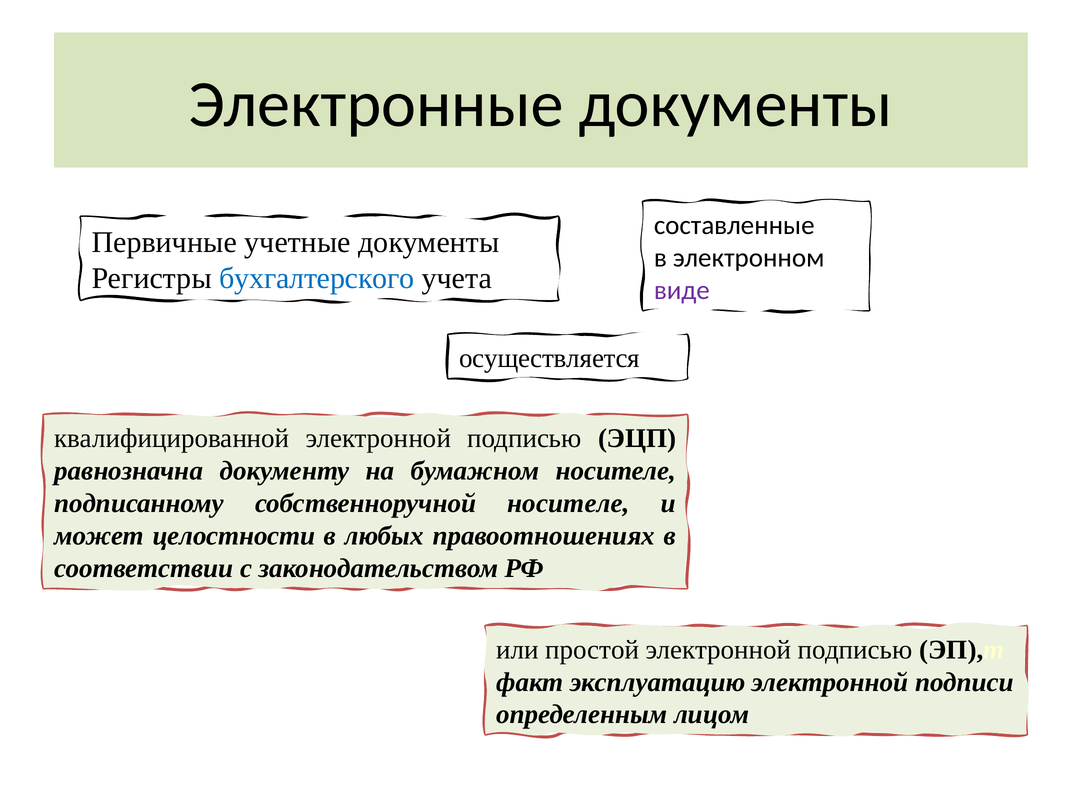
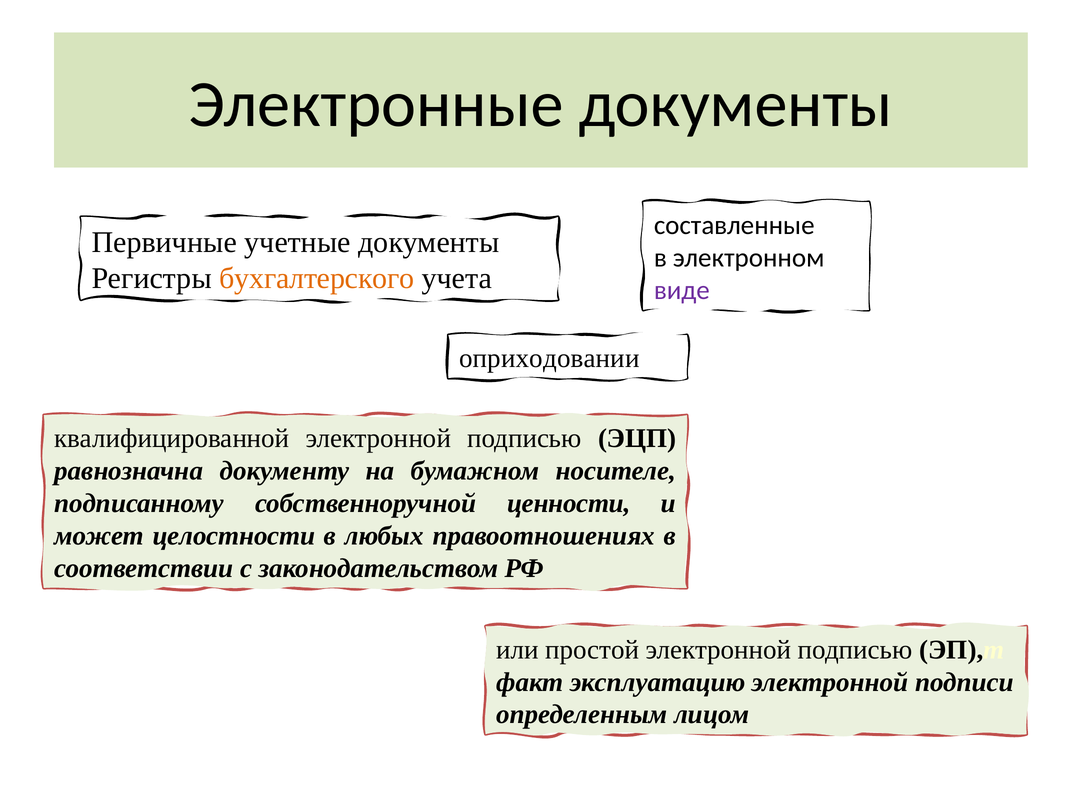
бухгалтерского colour: blue -> orange (317, 279)
осуществляется: осуществляется -> оприходовании (549, 359)
собственноручной носителе: носителе -> ценности (569, 504)
